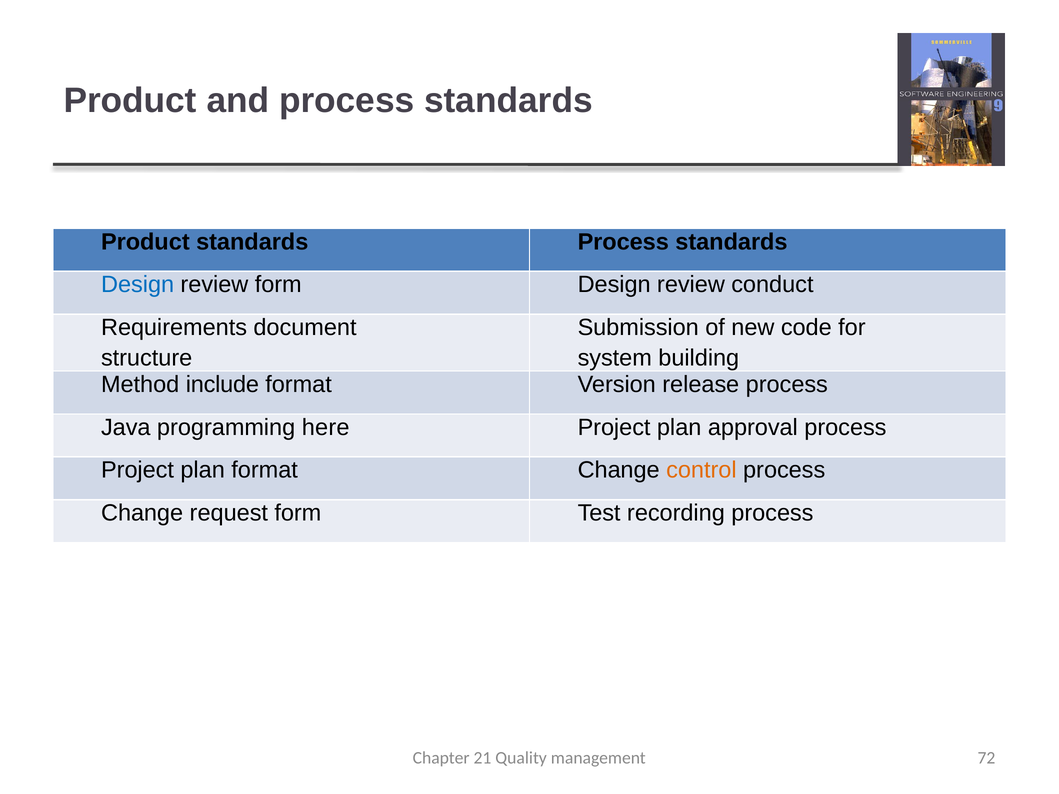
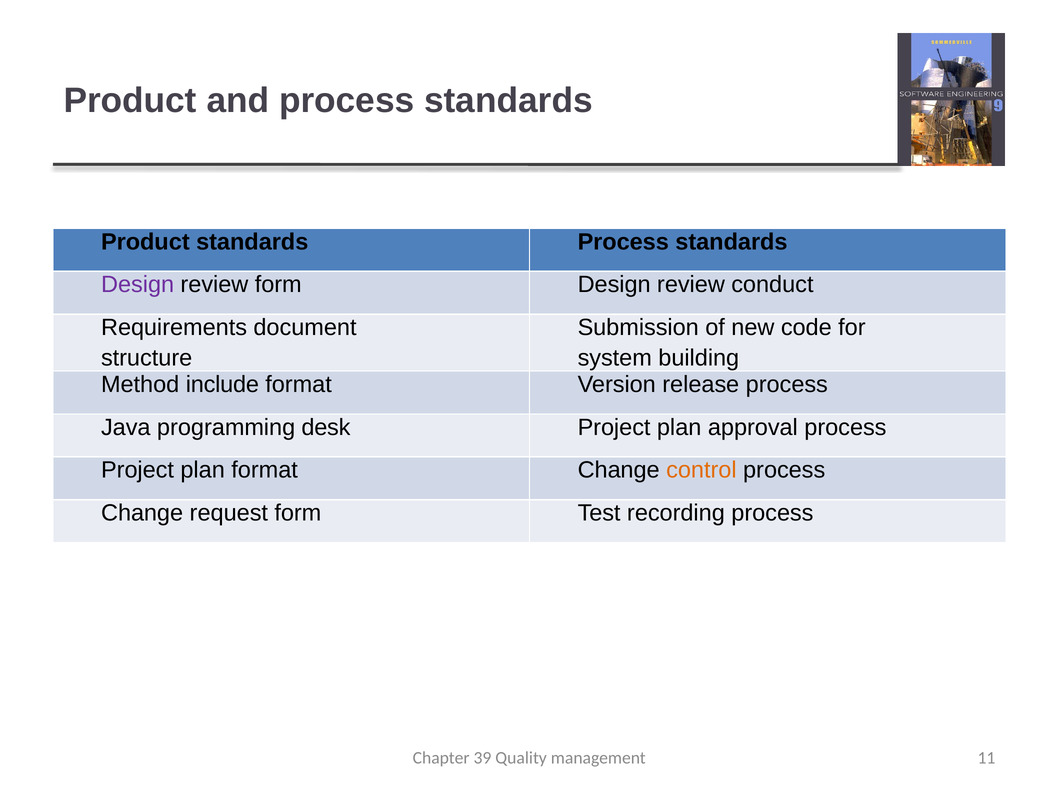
Design colour: blue -> purple (138, 285)
here: here -> desk (326, 427)
21: 21 -> 39 (482, 758)
72: 72 -> 11 (987, 758)
